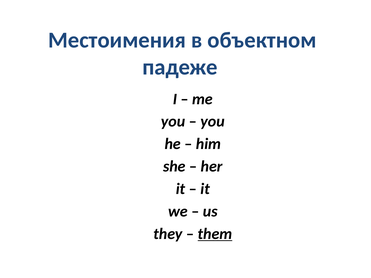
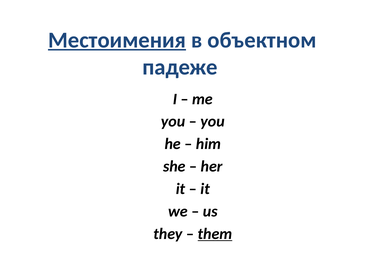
Местоимения underline: none -> present (117, 40)
